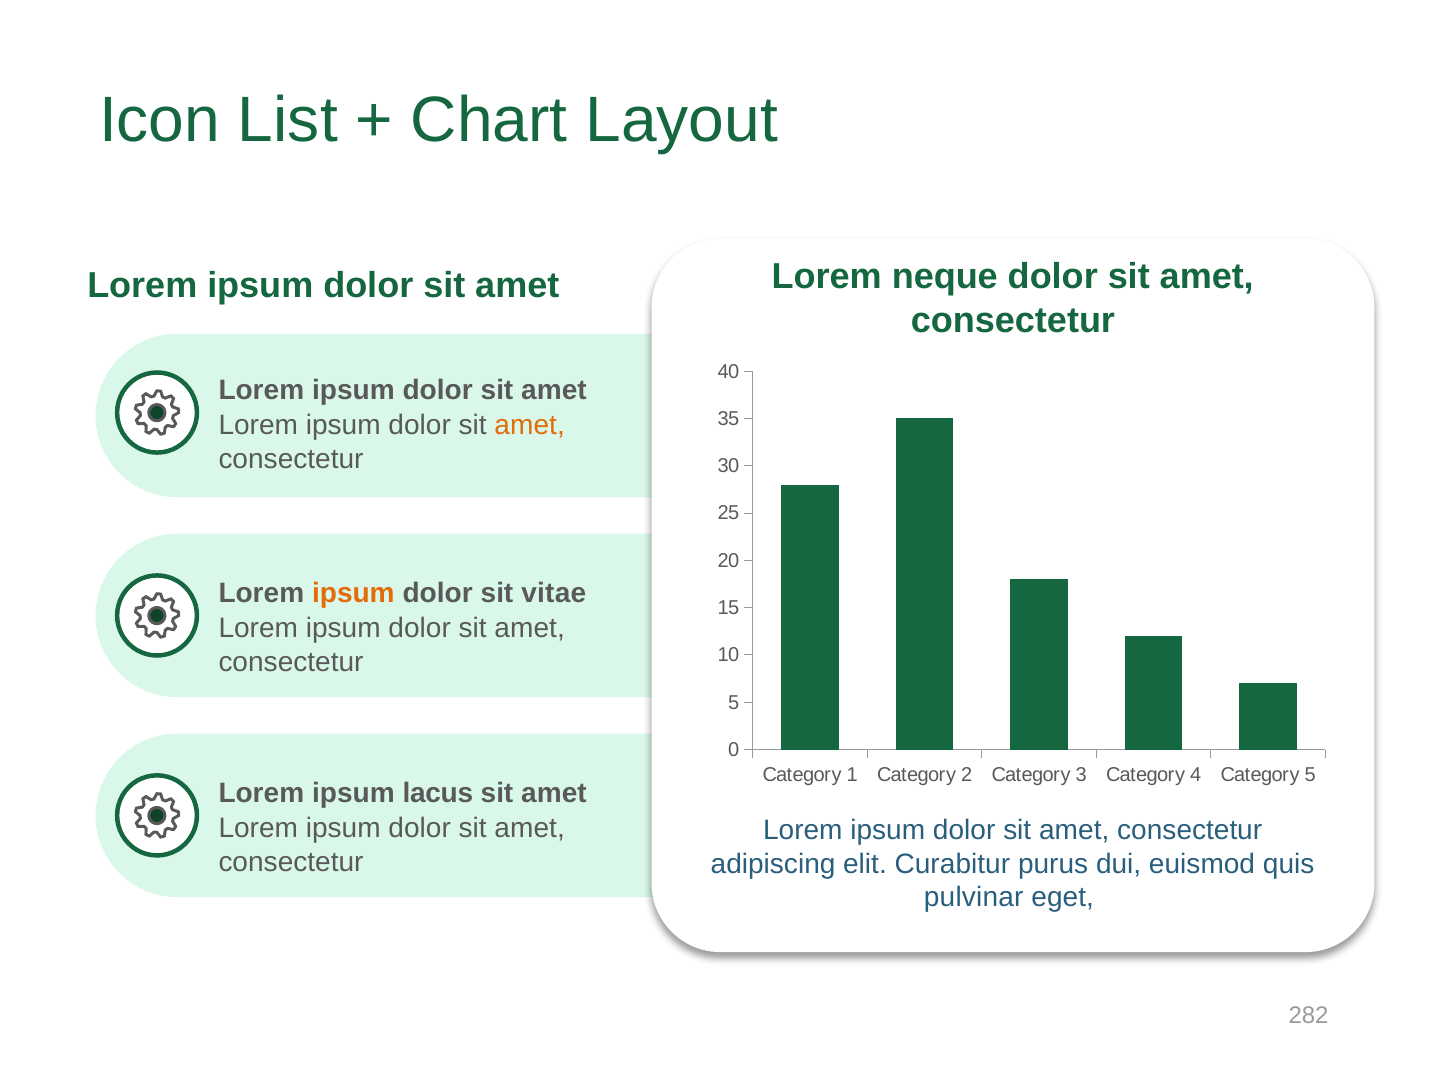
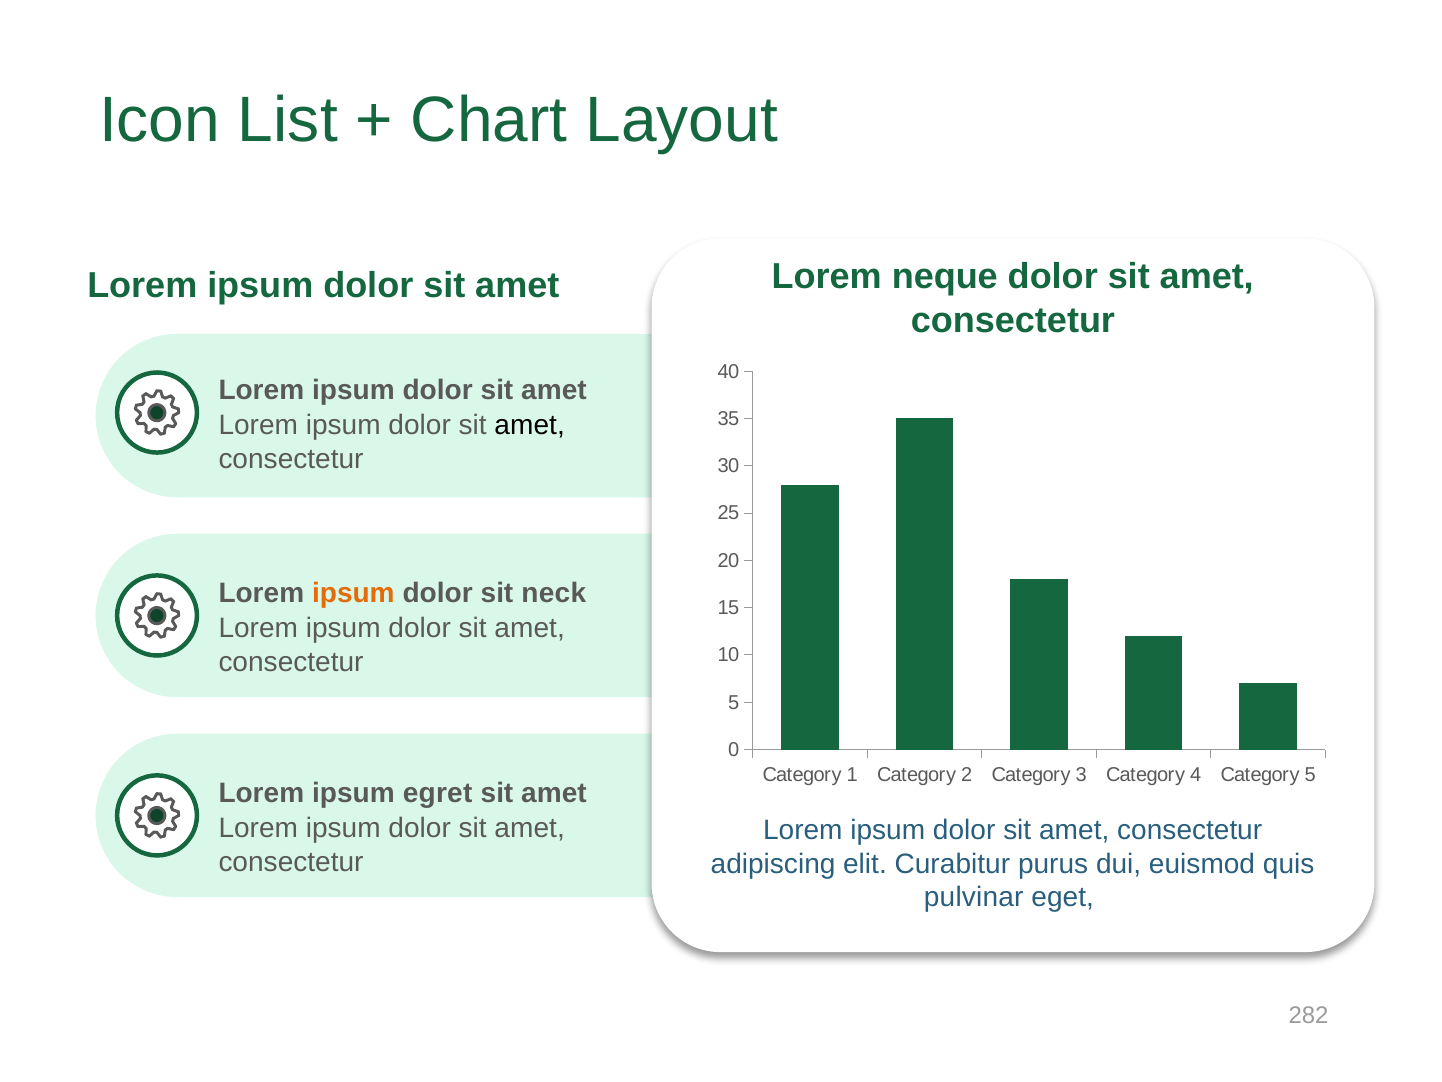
amet colour: orange -> black (530, 425)
vitae: vitae -> neck (554, 593)
lacus: lacus -> egret (438, 793)
